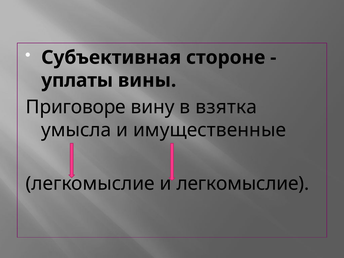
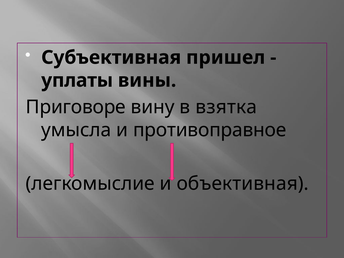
стороне: стороне -> пришел (226, 57)
имущественные: имущественные -> противоправное (210, 130)
и легкомыслие: легкомыслие -> объективная (243, 184)
